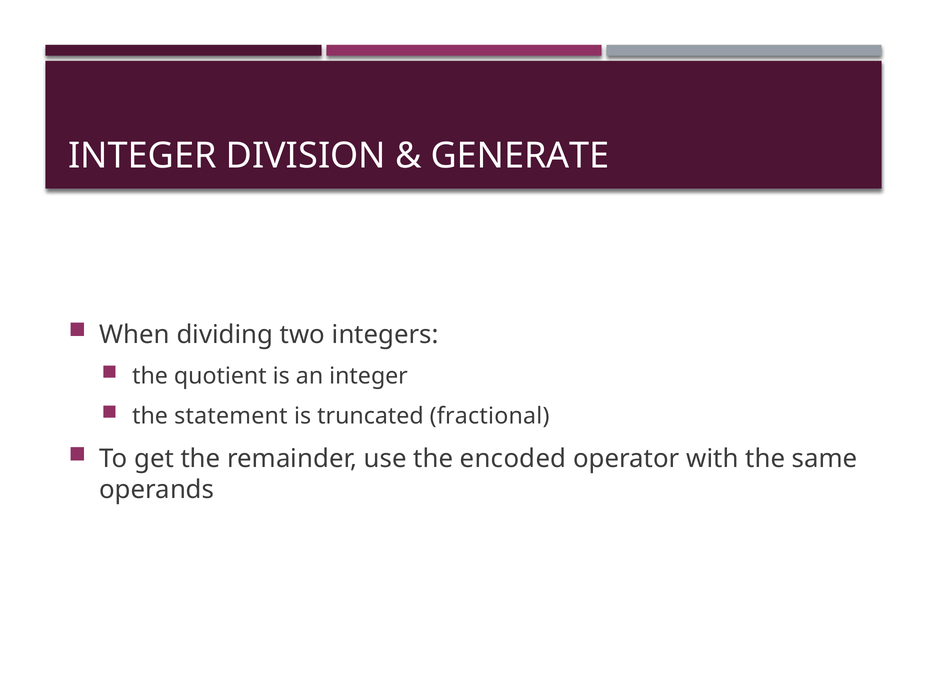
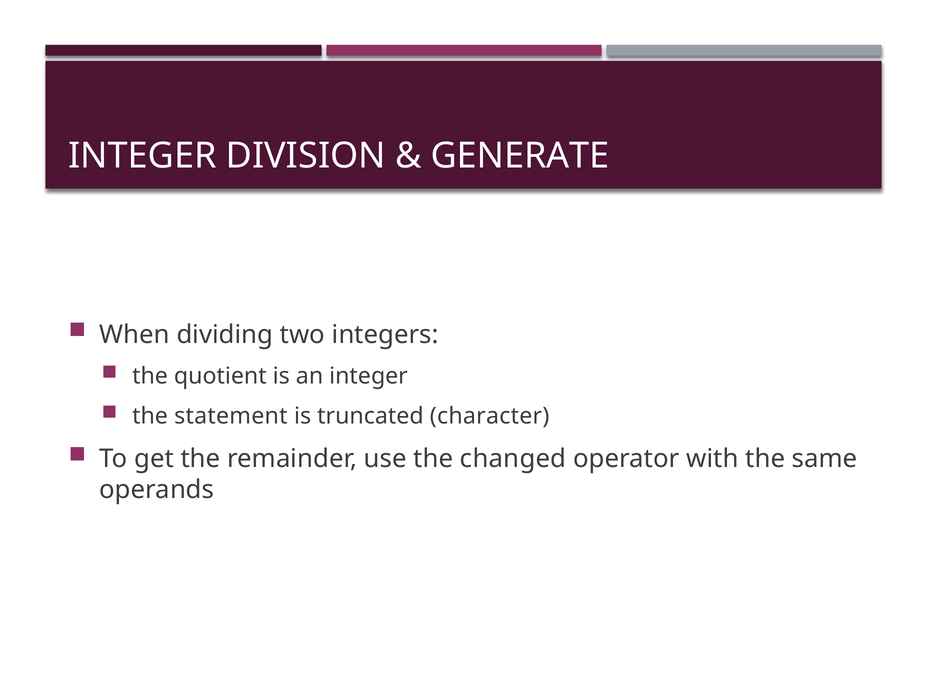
fractional: fractional -> character (490, 416)
encoded: encoded -> changed (513, 459)
